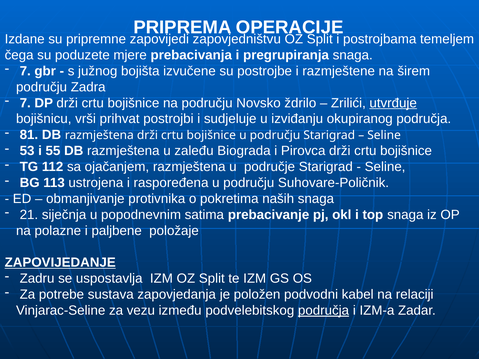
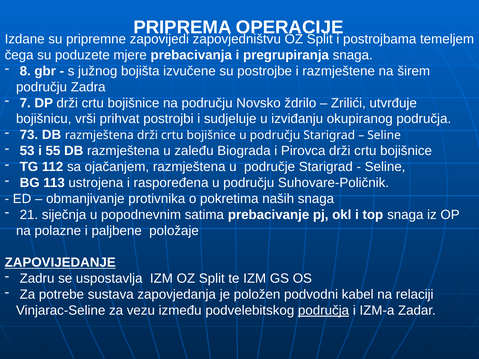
7: 7 -> 8 (25, 71)
utvrđuje underline: present -> none (393, 103)
81: 81 -> 73 (29, 135)
